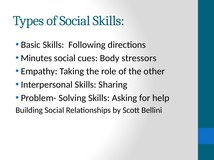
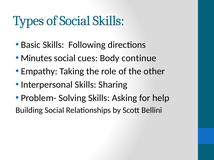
stressors: stressors -> continue (139, 58)
